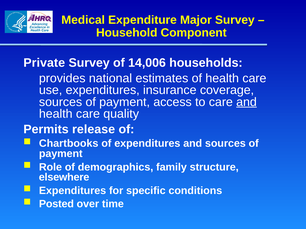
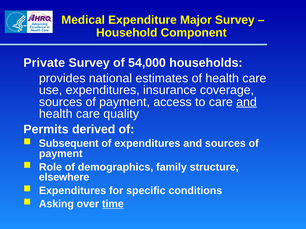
14,006: 14,006 -> 54,000 (147, 63)
release: release -> derived (94, 130)
Chartbooks: Chartbooks -> Subsequent (69, 144)
Posted: Posted -> Asking (56, 204)
time underline: none -> present (113, 204)
